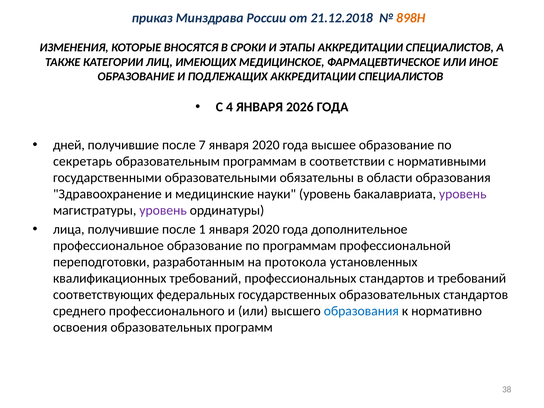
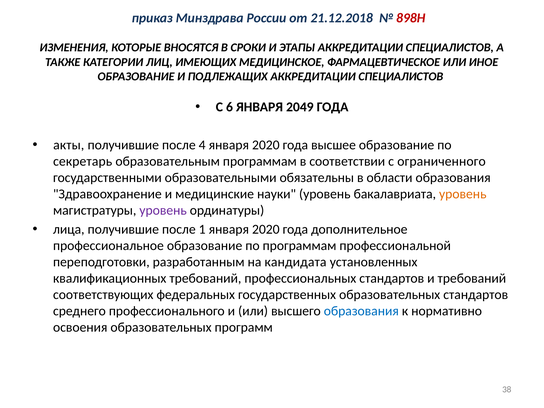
898Н colour: orange -> red (411, 18)
4: 4 -> 6 (229, 107)
2026: 2026 -> 2049 (300, 107)
дней: дней -> акты (69, 145)
7: 7 -> 4 (202, 145)
нормативными: нормативными -> ограниченного (442, 161)
уровень colour: purple -> orange (463, 194)
протокола: протокола -> кандидата (296, 262)
